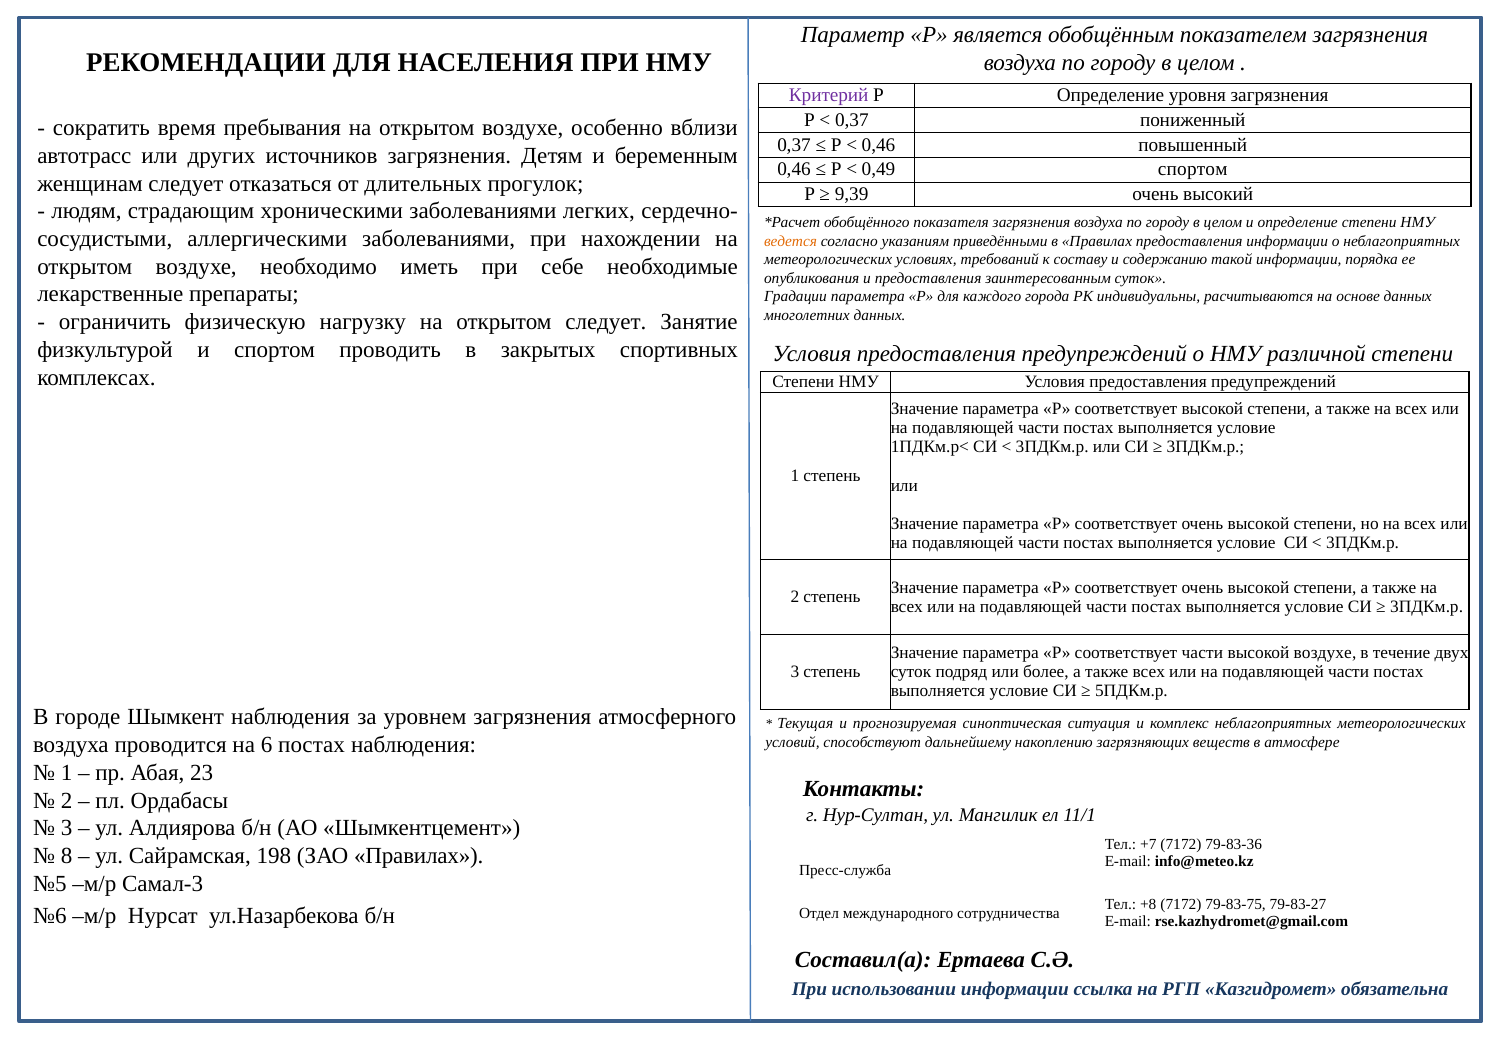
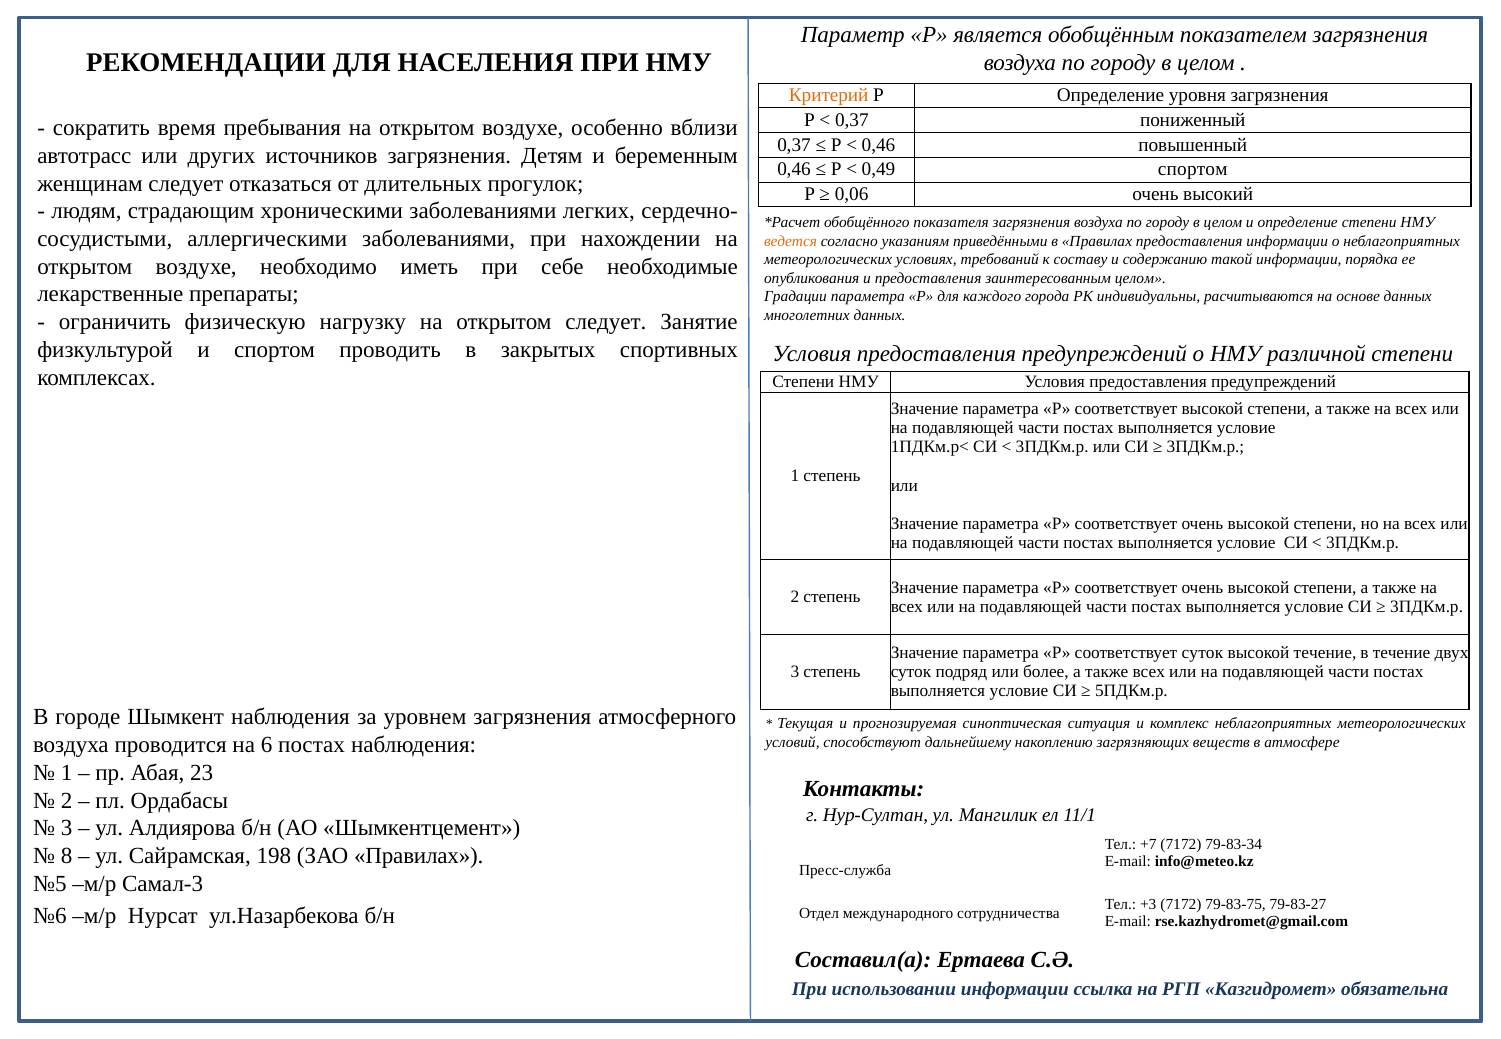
Критерий colour: purple -> orange (829, 95)
9,39: 9,39 -> 0,06 (852, 194)
заинтересованным суток: суток -> целом (1140, 278)
соответствует части: части -> суток (1202, 653)
высокой воздухе: воздухе -> течение (1325, 653)
79-83-36: 79-83-36 -> 79-83-34 (1234, 845)
+8: +8 -> +3 (1148, 905)
